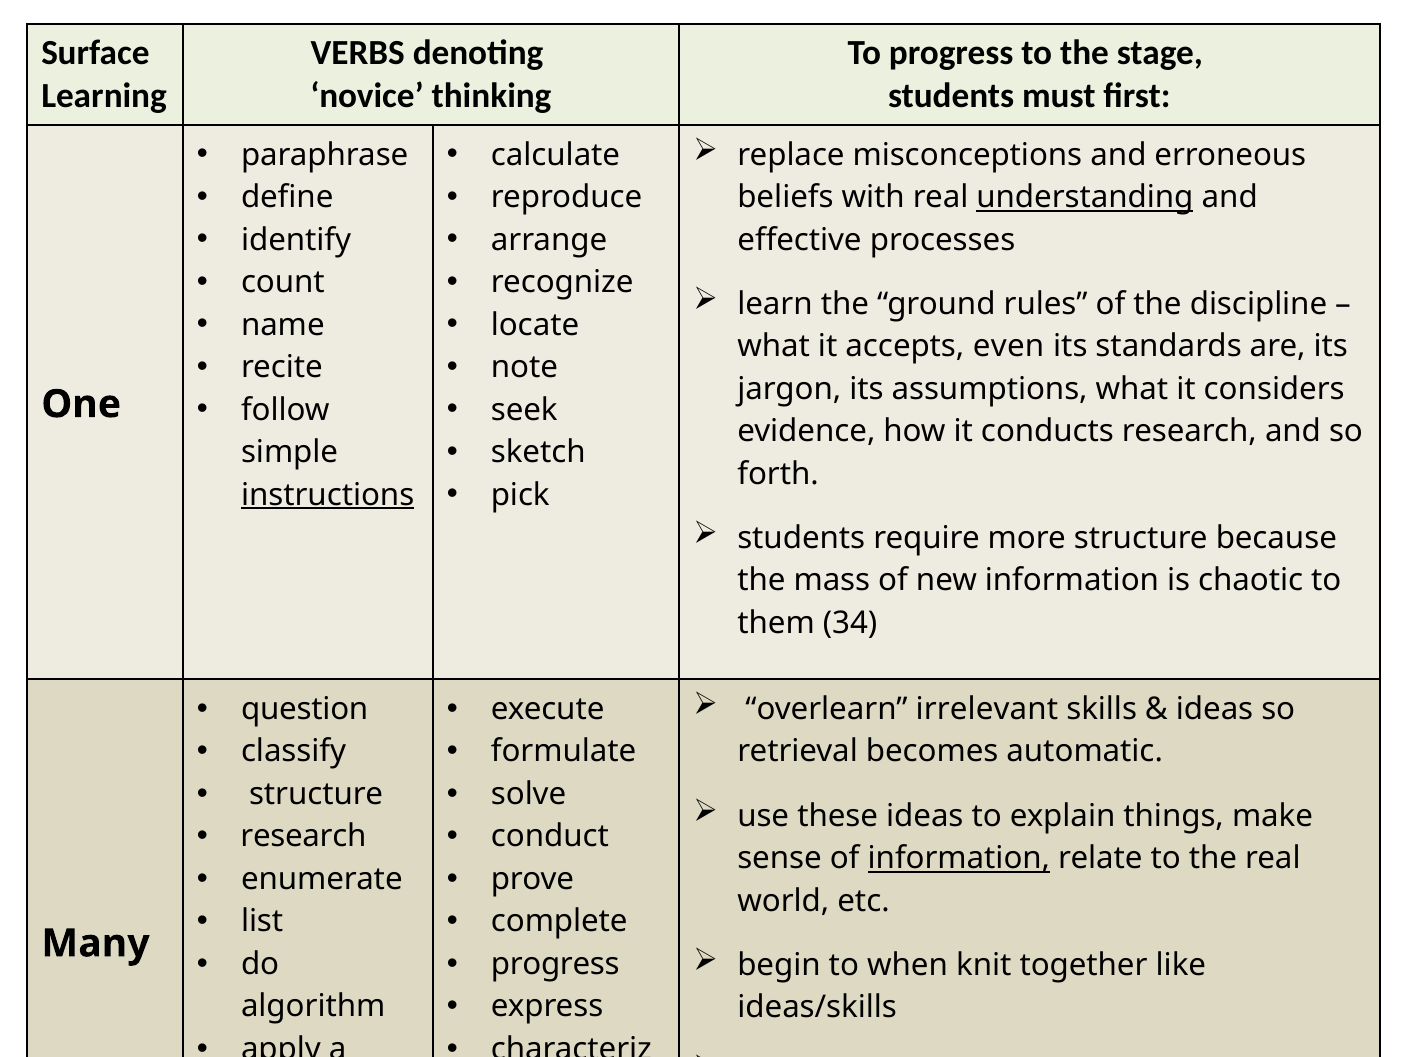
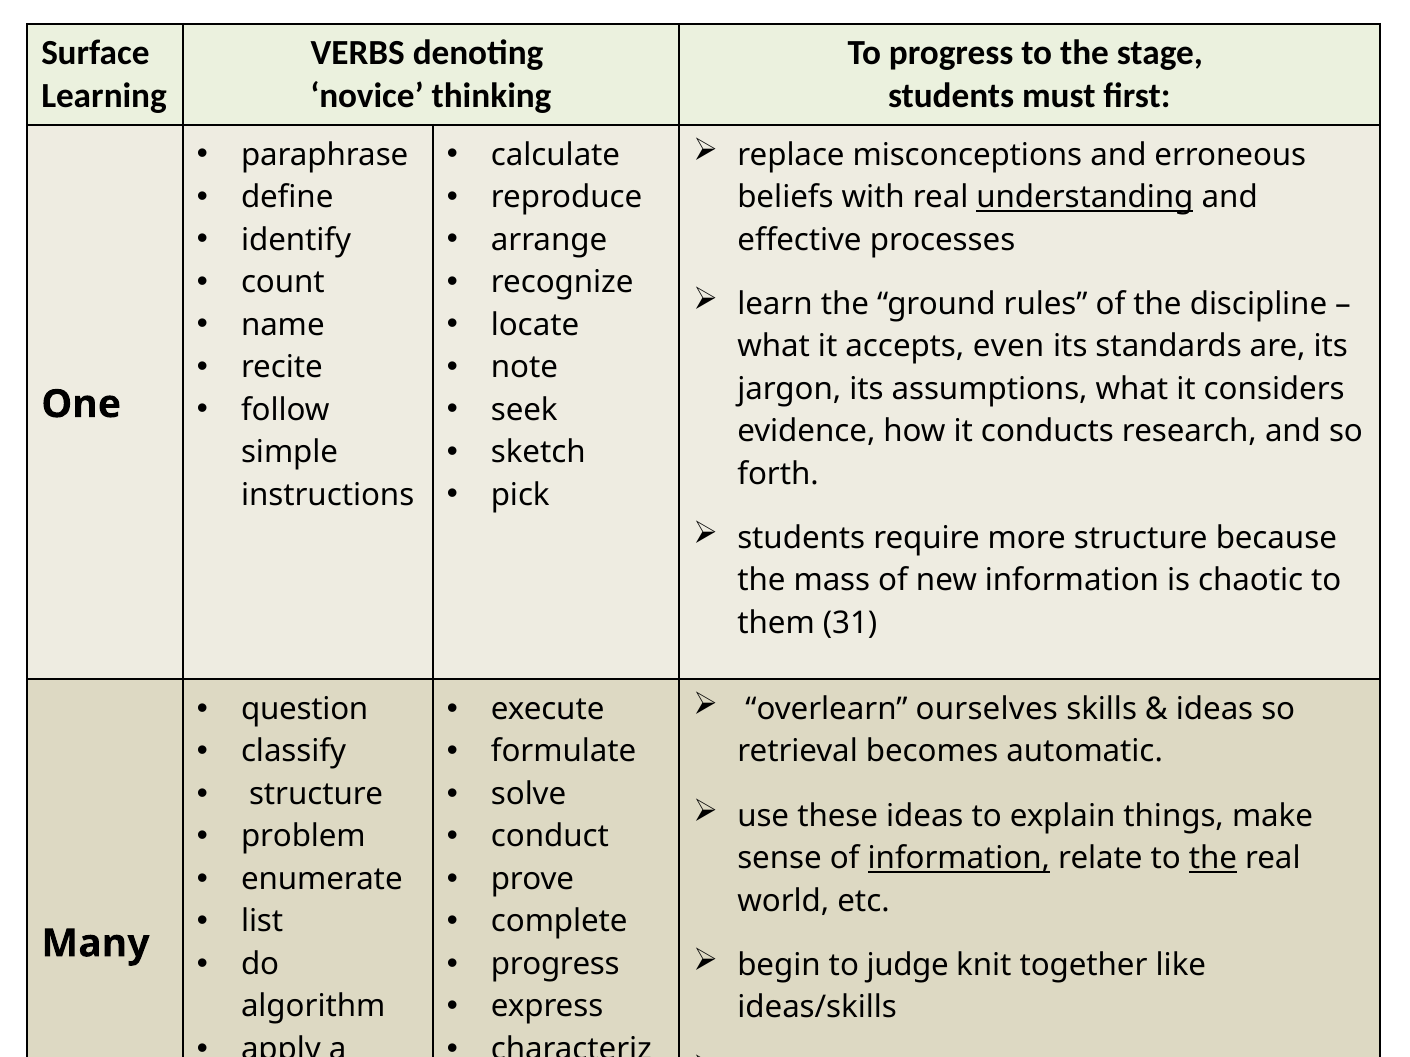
instructions underline: present -> none (328, 495)
34: 34 -> 31 (850, 623)
irrelevant: irrelevant -> ourselves (987, 709)
research: research -> problem (303, 837)
the underline: none -> present (1213, 859)
when: when -> judge (908, 965)
